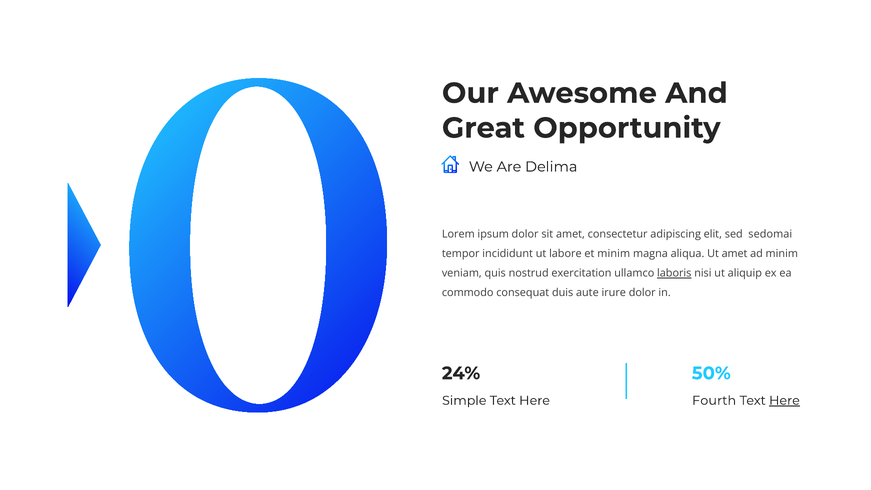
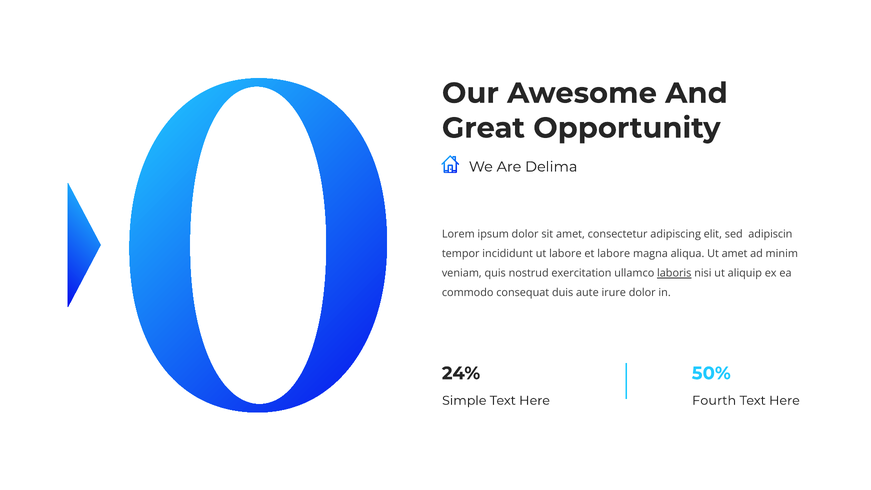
sedomai: sedomai -> adipiscin (770, 234)
et minim: minim -> labore (614, 254)
Here underline: present -> none (784, 401)
